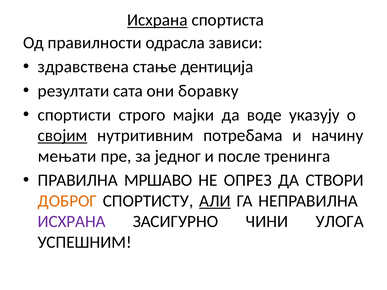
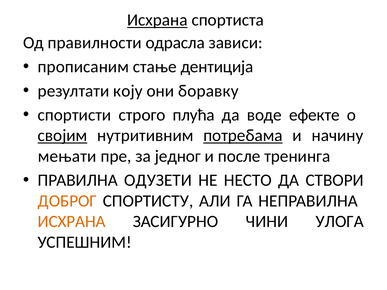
здравствена: здравствена -> прописаним (83, 67)
сата: сата -> коју (128, 91)
мајки: мајки -> плућа (194, 115)
указују: указују -> ефекте (314, 115)
потребама underline: none -> present (243, 136)
МРШАВО: МРШАВО -> ОДУЗЕТИ (158, 180)
ОПРЕЗ: ОПРЕЗ -> НЕСТО (248, 180)
АЛИ underline: present -> none (215, 201)
ИСХРАНА colour: purple -> orange (72, 222)
